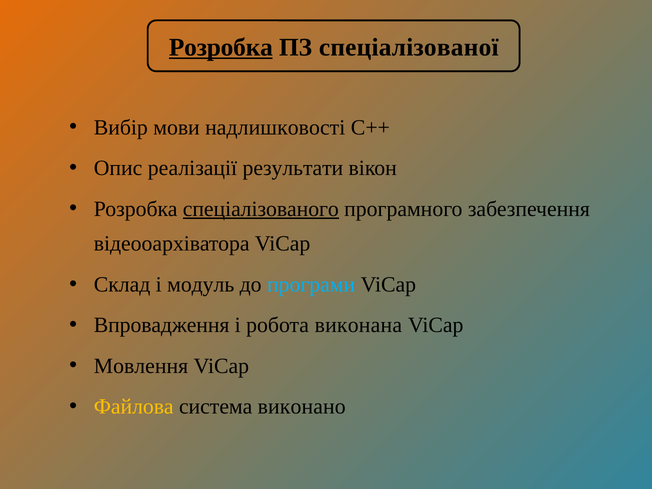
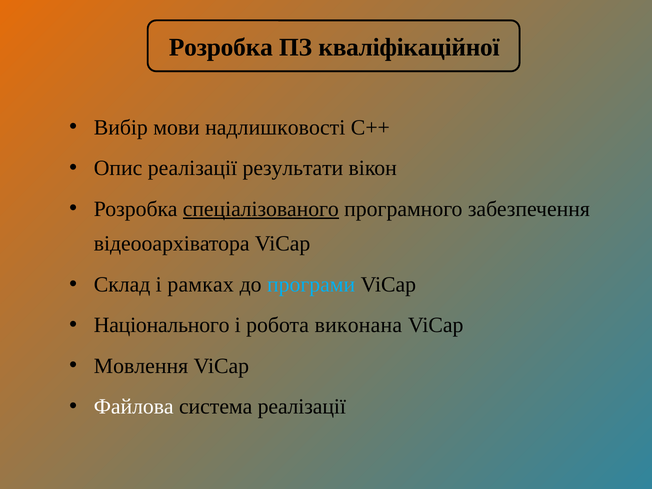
Розробка underline: present -> none (221, 47)
спеціалізованої: спеціалізованої -> кваліфікаційної (409, 47)
модуль: модуль -> рамках (201, 285)
Впровадження: Впровадження -> Національного (162, 325)
Файлова colour: yellow -> white (134, 407)
система виконано: виконано -> реалізації (302, 407)
